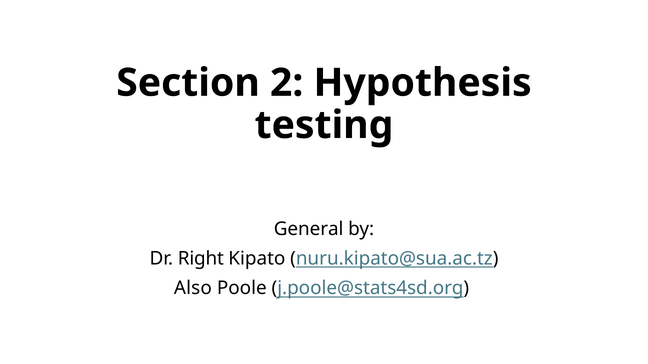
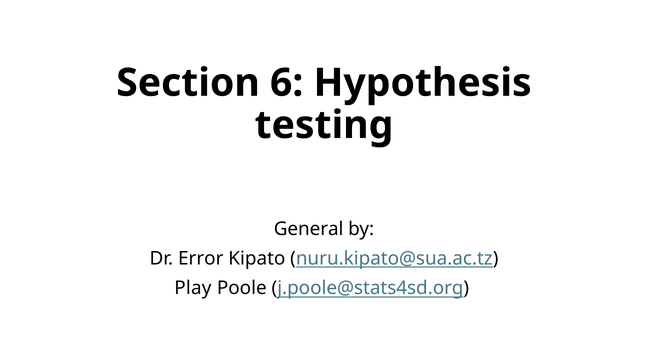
2: 2 -> 6 (287, 83)
Right: Right -> Error (201, 259)
Also: Also -> Play (193, 289)
